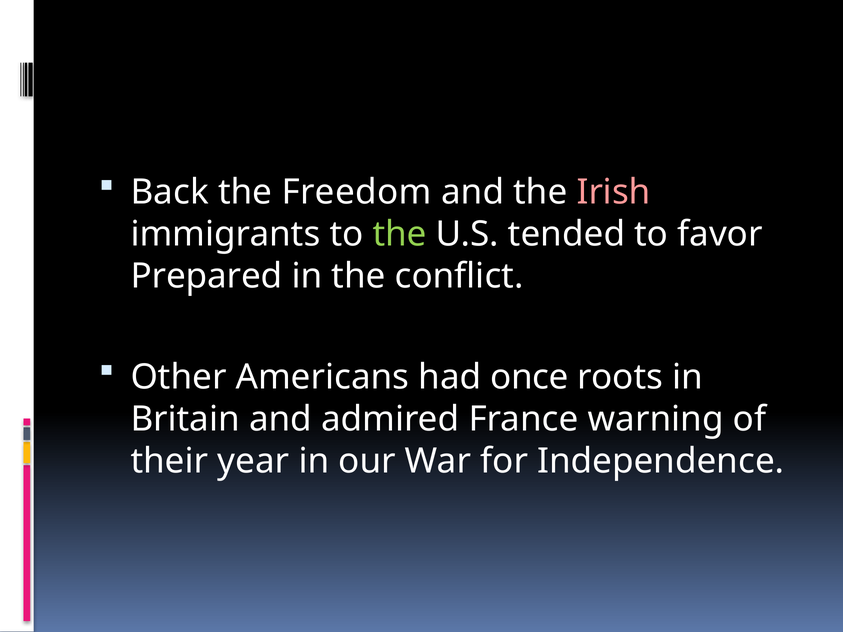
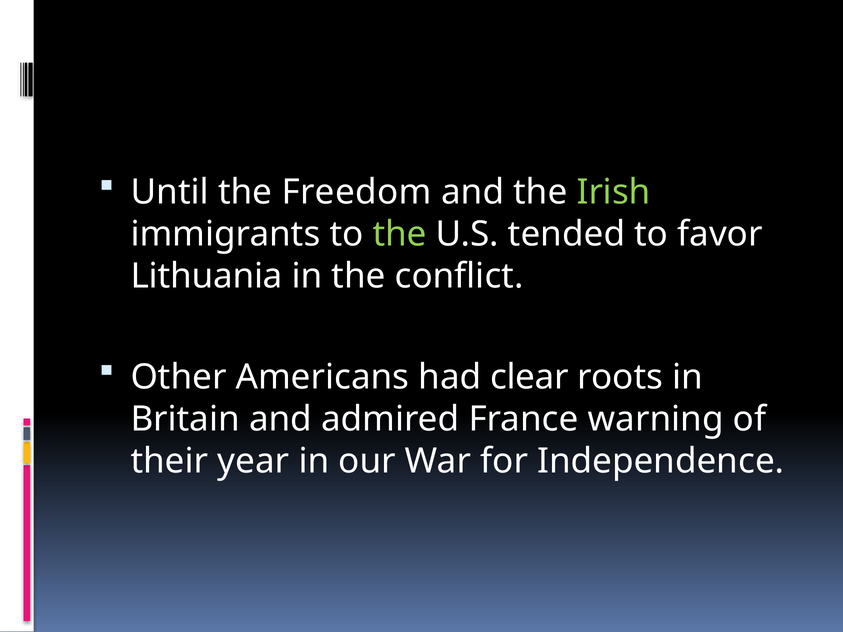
Back: Back -> Until (170, 192)
Irish colour: pink -> light green (614, 192)
Prepared: Prepared -> Lithuania (207, 276)
once: once -> clear (529, 377)
